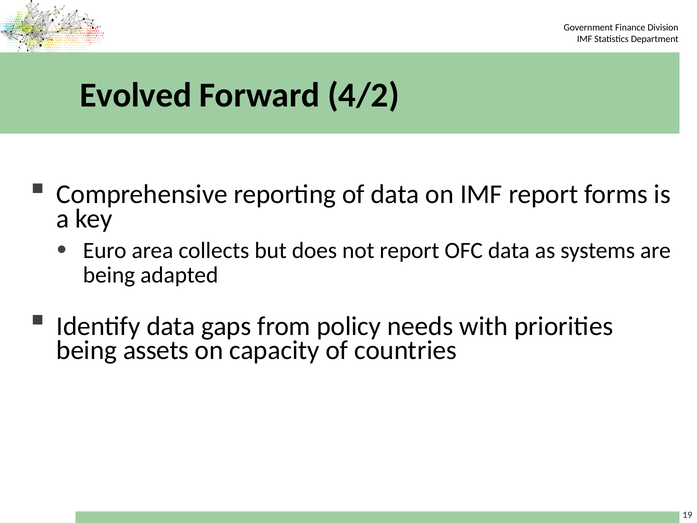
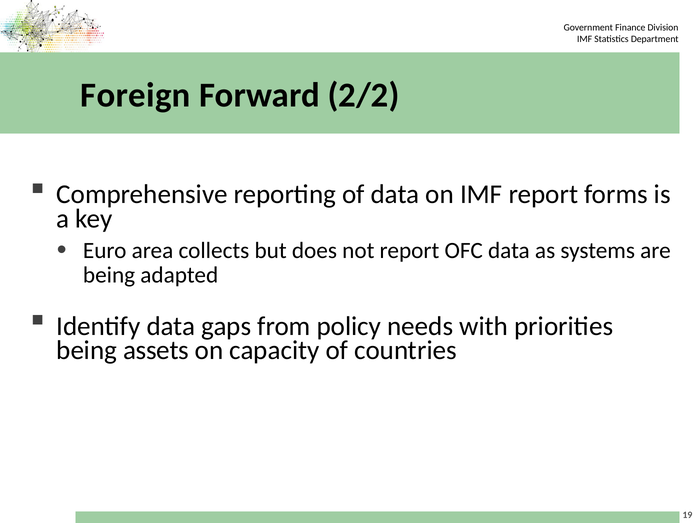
Evolved: Evolved -> Foreign (135, 95)
4/2: 4/2 -> 2/2 (363, 95)
